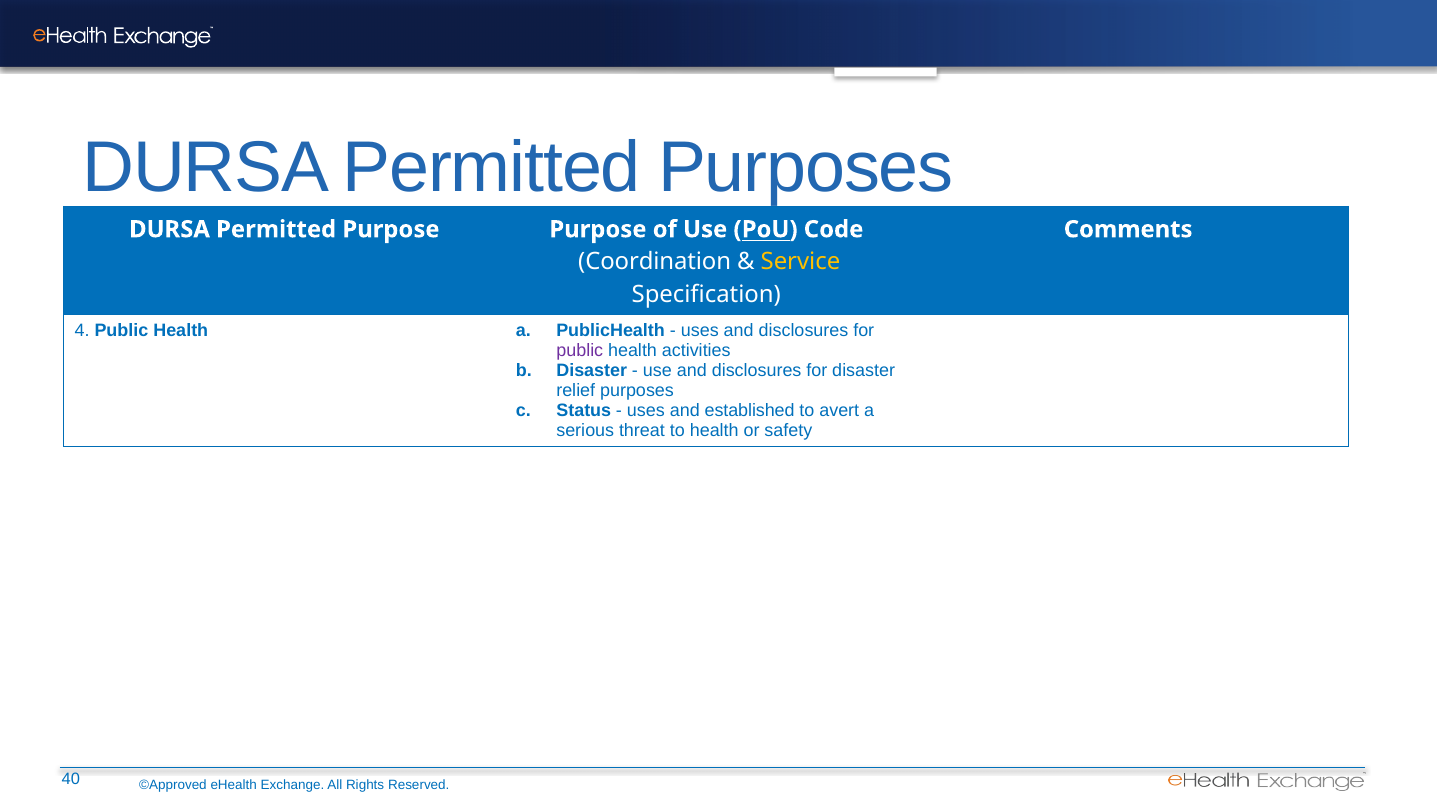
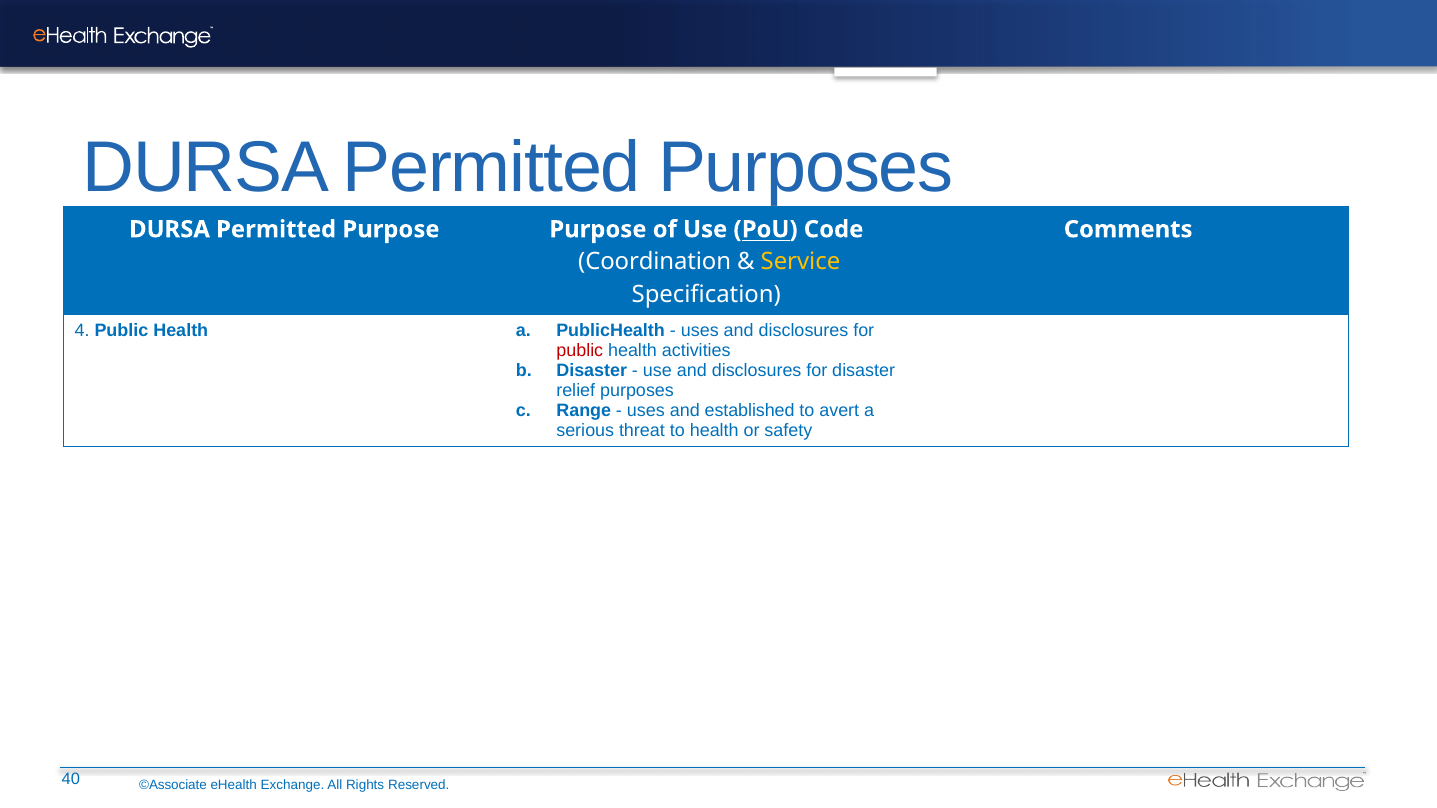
public colour: purple -> red (580, 351)
Status: Status -> Range (584, 411)
©Approved: ©Approved -> ©Associate (173, 785)
